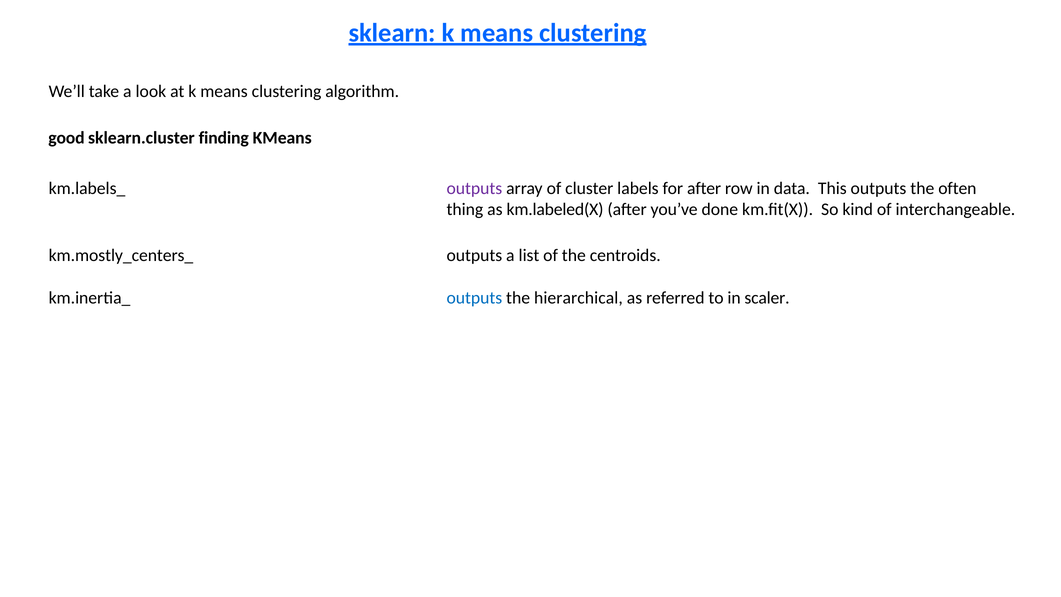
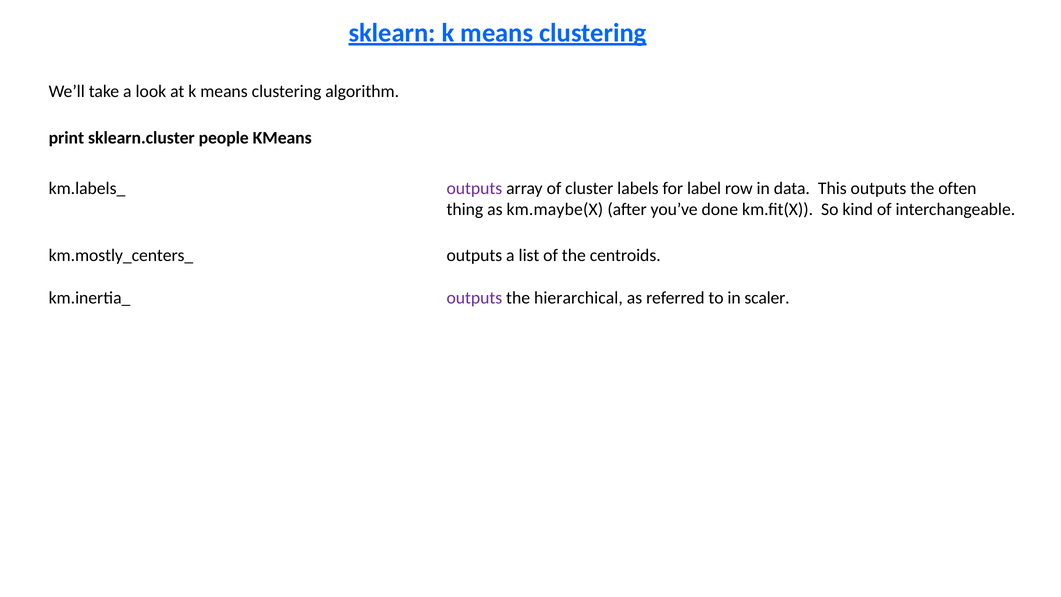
good: good -> print (66, 138)
finding: finding -> people (224, 138)
for after: after -> label (704, 188)
km.labeled(X: km.labeled(X -> km.maybe(X (555, 210)
outputs colour: blue -> purple (474, 298)
